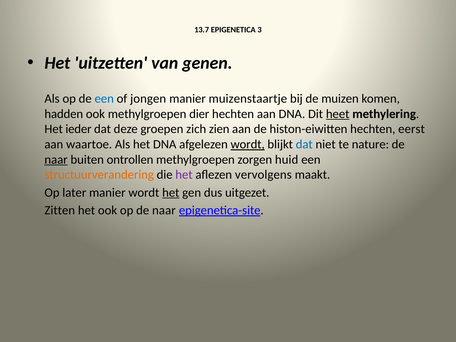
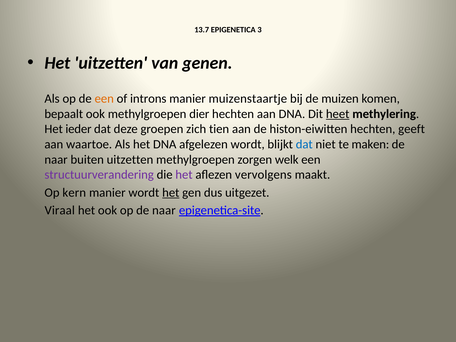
een colour: blue -> orange (104, 99)
jongen: jongen -> introns (148, 99)
hadden: hadden -> bepaalt (64, 114)
zien: zien -> tien (219, 129)
eerst: eerst -> geeft (412, 129)
wordt underline: present -> none (248, 144)
nature: nature -> maken (370, 144)
naar underline: present -> none (56, 160)
buiten ontrollen: ontrollen -> uitzetten (130, 160)
huid: huid -> welk (287, 160)
structuurverandering colour: orange -> purple (99, 175)
later: later -> kern (74, 193)
Zitten: Zitten -> Viraal (60, 210)
